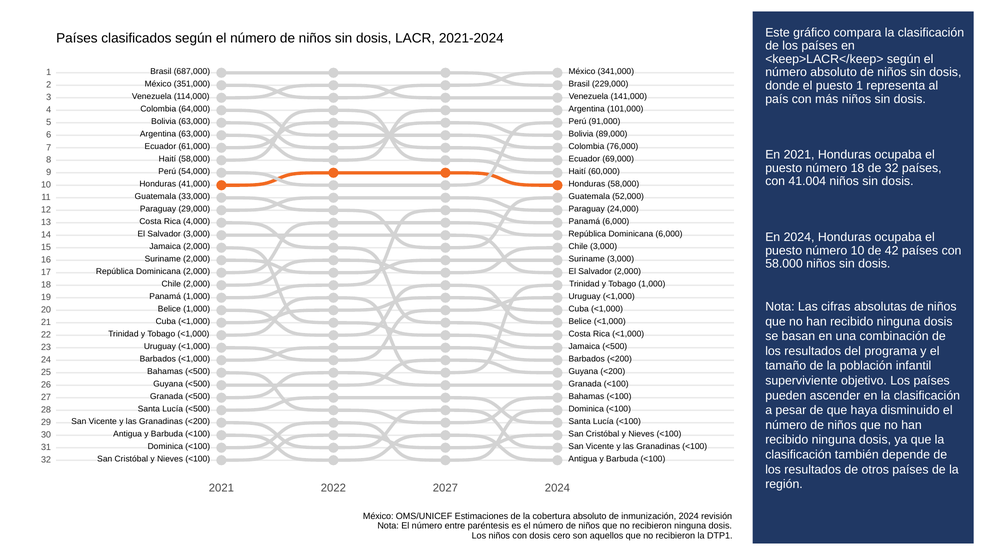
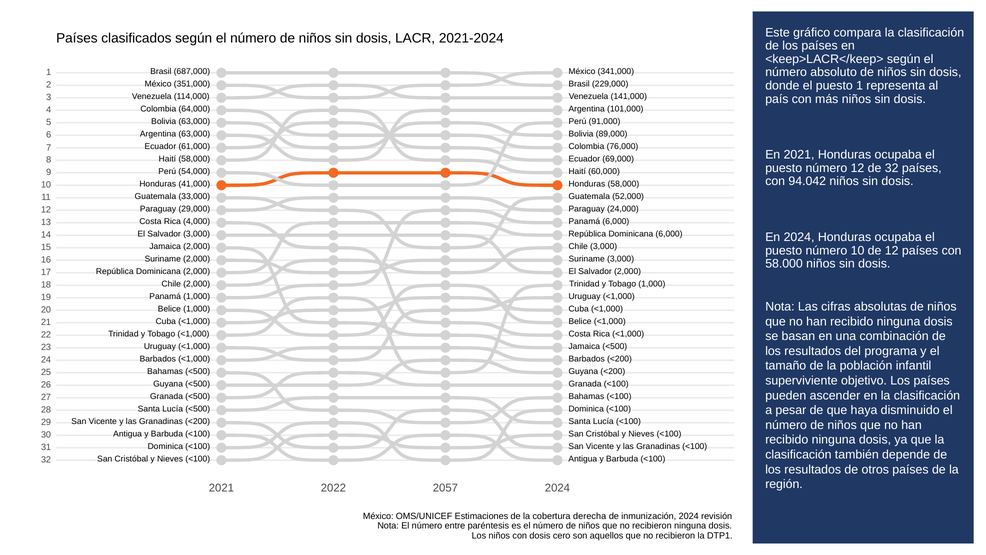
número 18: 18 -> 12 (857, 168)
41.004: 41.004 -> 94.042 (807, 181)
de 42: 42 -> 12 (892, 250)
2027: 2027 -> 2057 (445, 488)
cobertura absoluto: absoluto -> derecha (590, 516)
